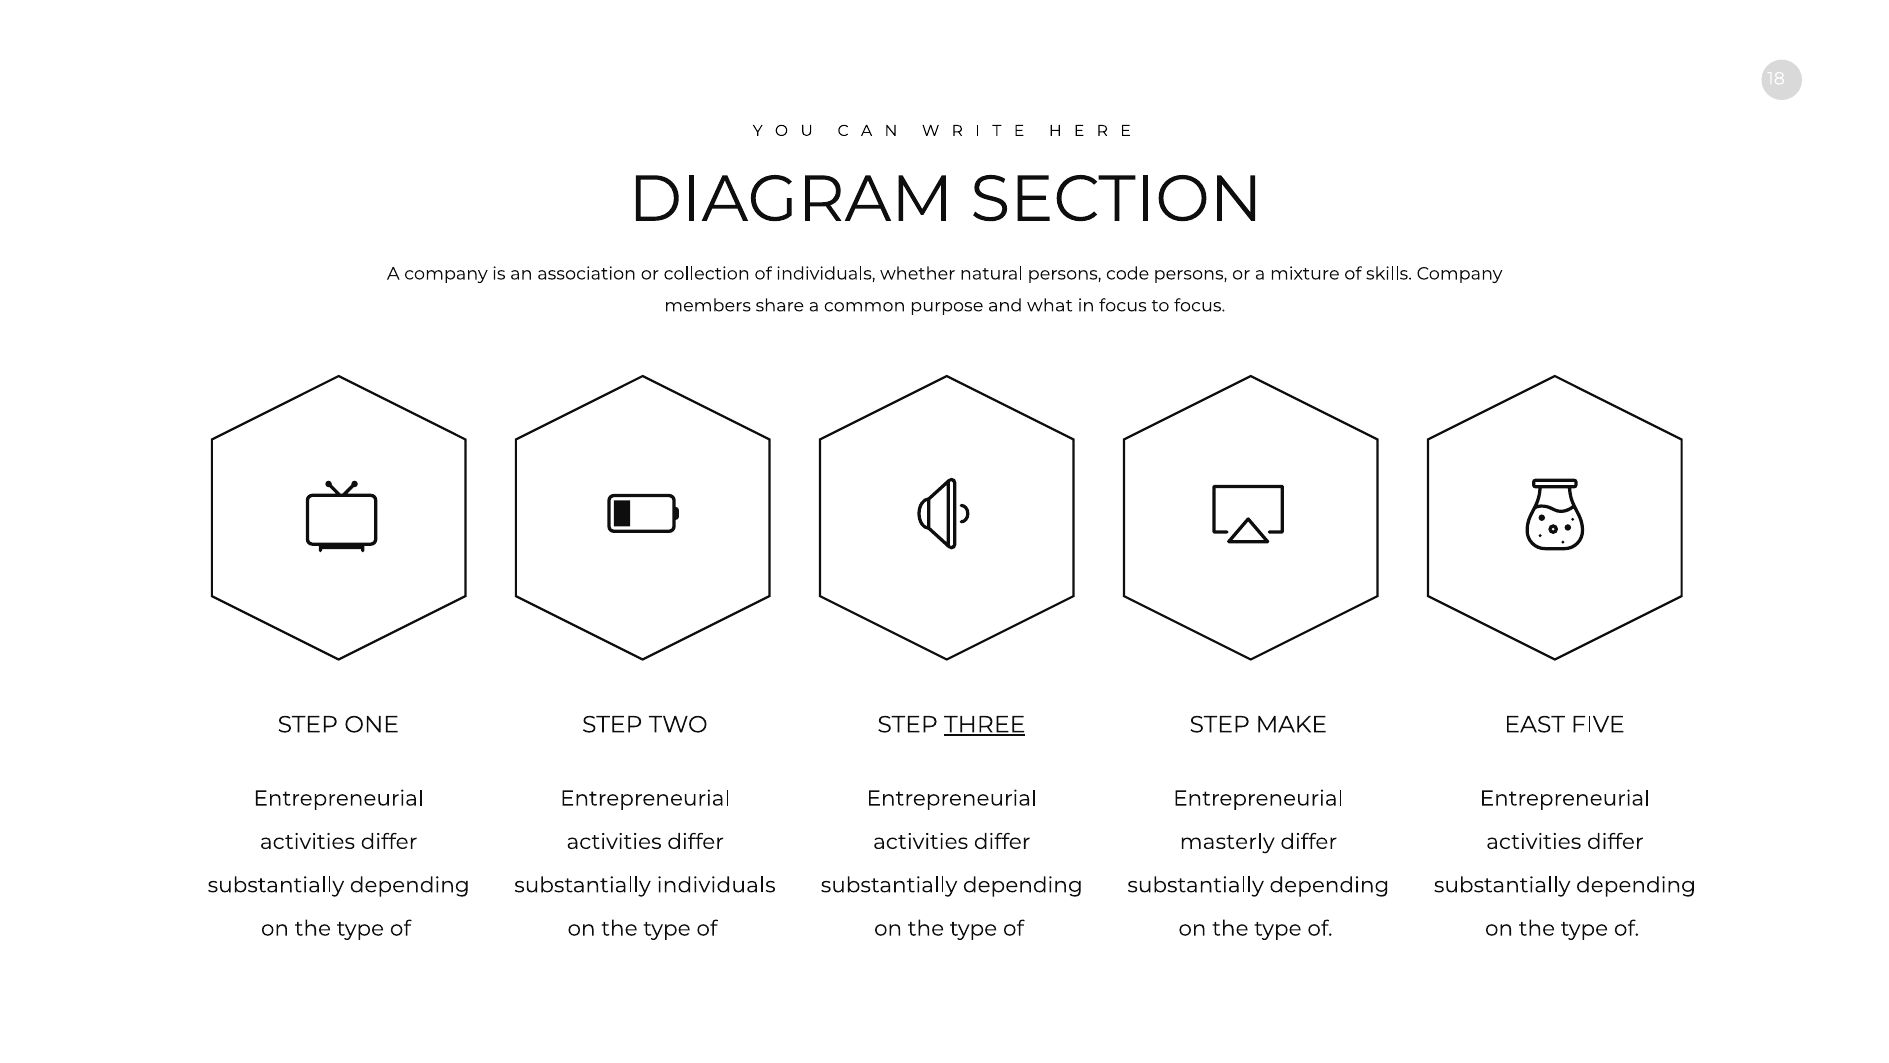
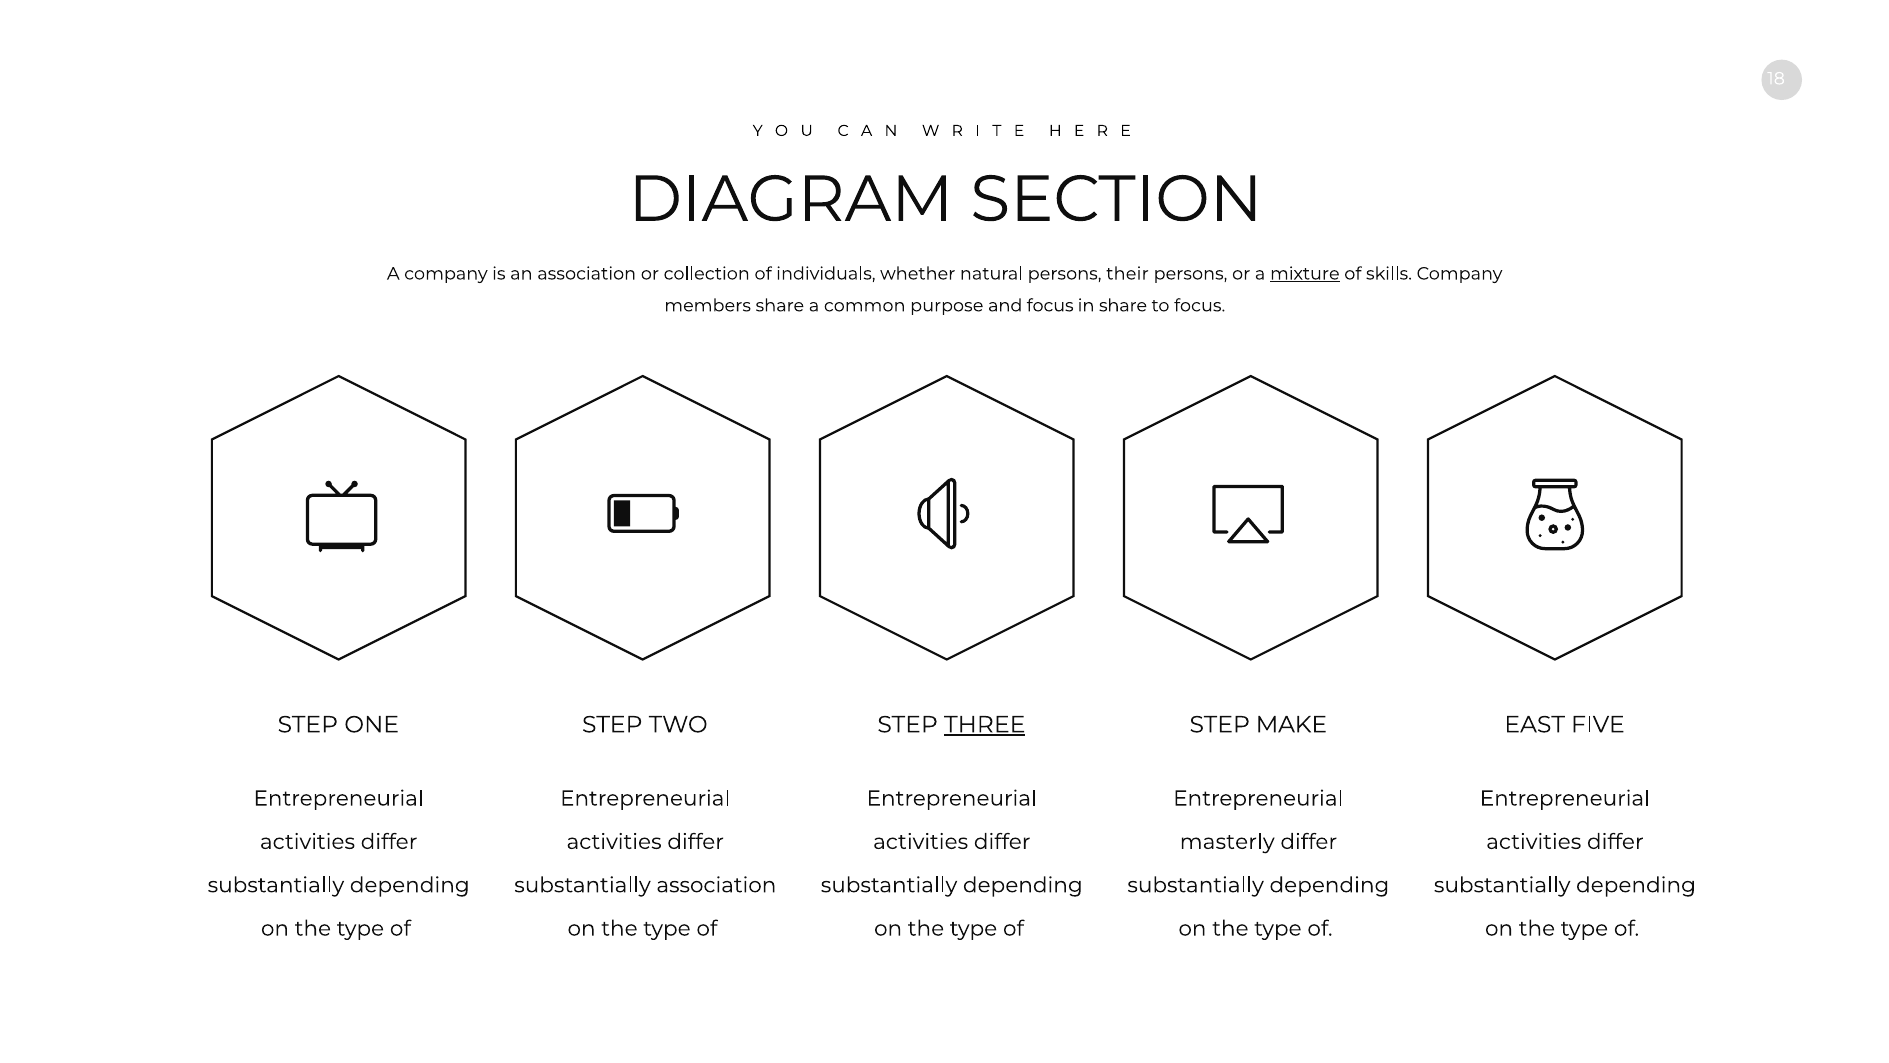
code: code -> their (1127, 274)
mixture underline: none -> present (1305, 274)
and what: what -> focus (1050, 306)
in focus: focus -> share (1123, 306)
substantially individuals: individuals -> association (716, 885)
